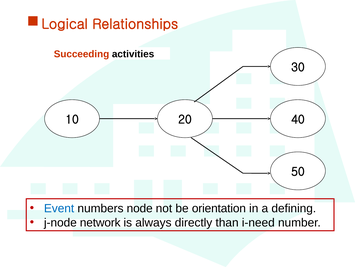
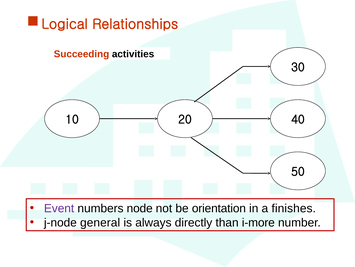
Event colour: blue -> purple (59, 208)
defining: defining -> finishes (294, 208)
network: network -> general (100, 222)
i-need: i-need -> i-more (258, 222)
